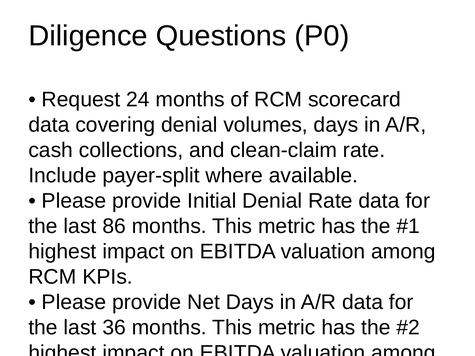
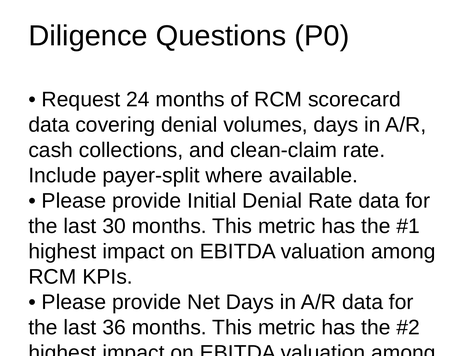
86: 86 -> 30 (114, 226)
